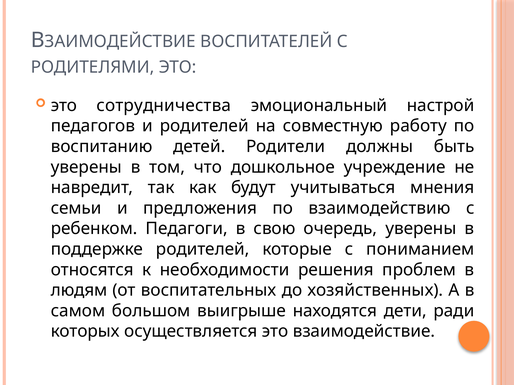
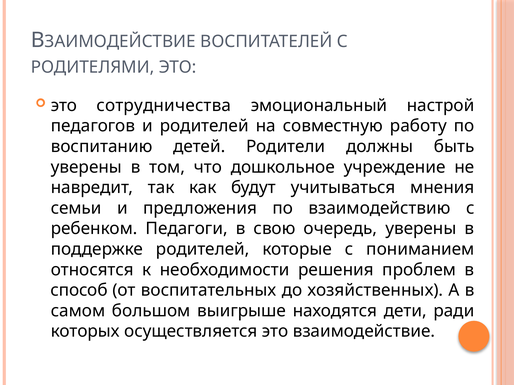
людям: людям -> способ (79, 291)
